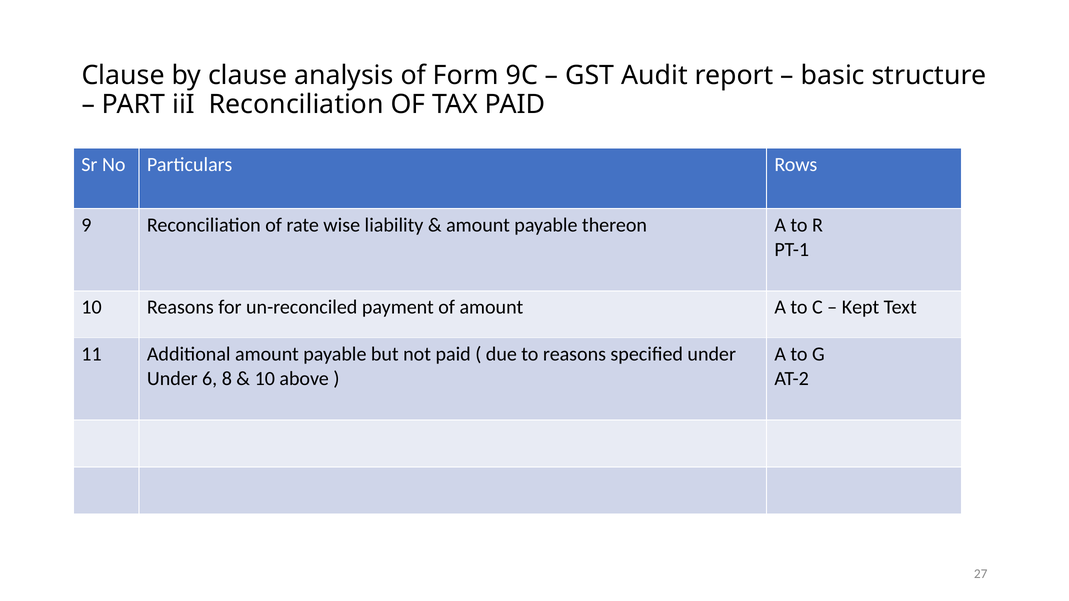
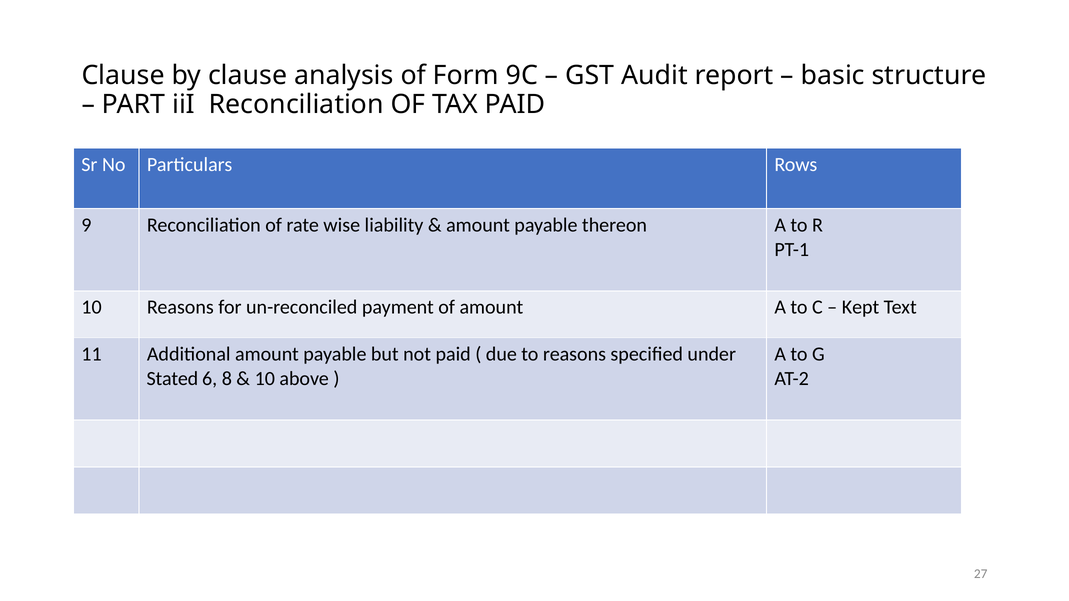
Under: Under -> Stated (172, 379)
